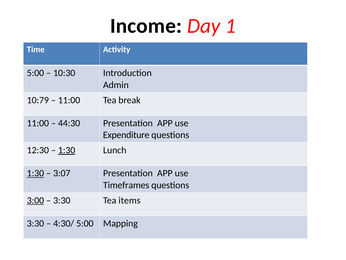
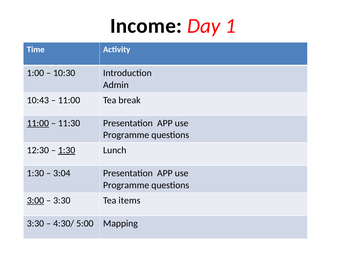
5:00: 5:00 -> 1:00 (35, 73)
10:79: 10:79 -> 10:43 (38, 100)
11:00 underline: none -> present (38, 123)
44:30: 44:30 -> 11:30 (69, 123)
Expenditure: Expenditure -> Programme (126, 135)
1:30 underline: present -> none (35, 173)
3:07: 3:07 -> 3:04 (62, 173)
Timeframes: Timeframes -> Programme (126, 185)
